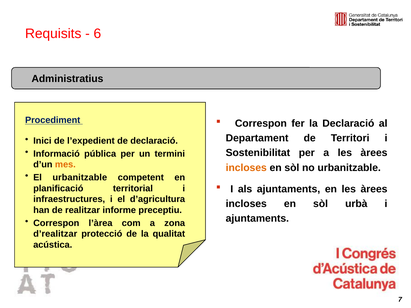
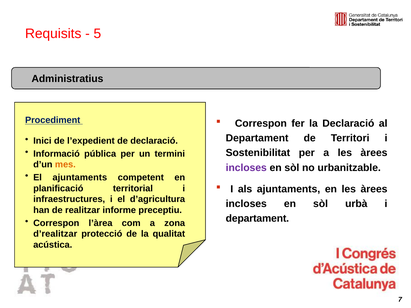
6: 6 -> 5 (97, 34)
incloses colour: orange -> purple (246, 168)
El urbanitzable: urbanitzable -> ajuntaments (80, 178)
ajuntaments: ajuntaments -> departament (257, 219)
